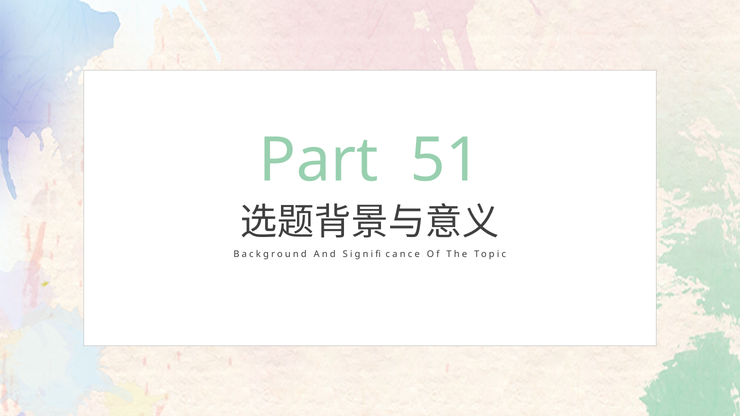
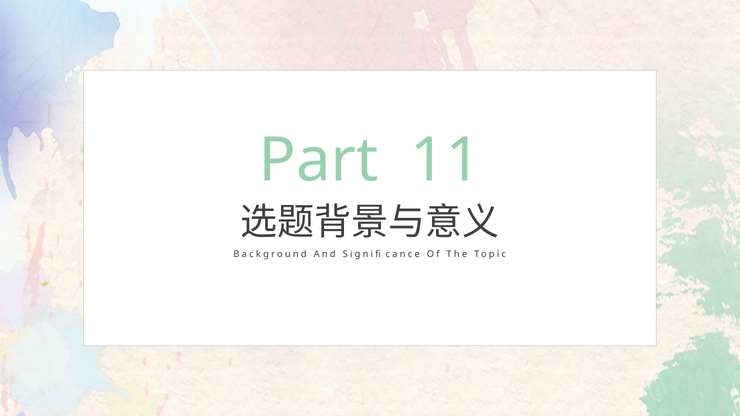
51: 51 -> 11 (446, 160)
